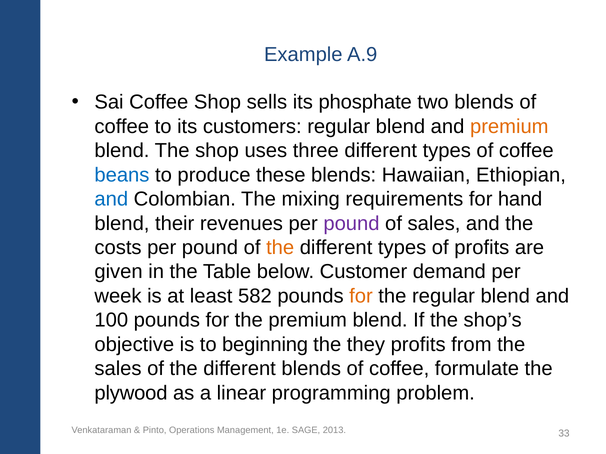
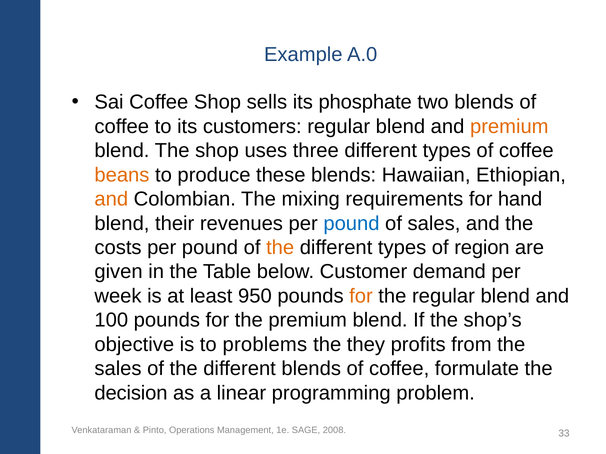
A.9: A.9 -> A.0 (362, 54)
beans colour: blue -> orange (122, 175)
and colour: blue -> orange (111, 199)
pound colour: purple -> blue (351, 224)
of profits: profits -> region (482, 248)
582: 582 -> 950 (255, 296)
beginning: beginning -> problems (265, 345)
plywood: plywood -> decision (131, 393)
2013: 2013 -> 2008 (334, 430)
